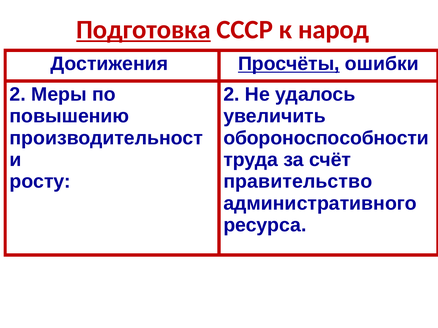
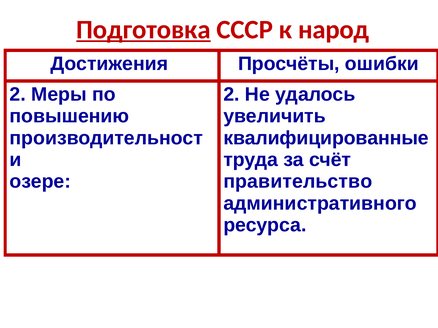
Просчёты underline: present -> none (289, 64)
обороноспособности: обороноспособности -> квалифицированные (326, 138)
росту: росту -> озере (40, 182)
